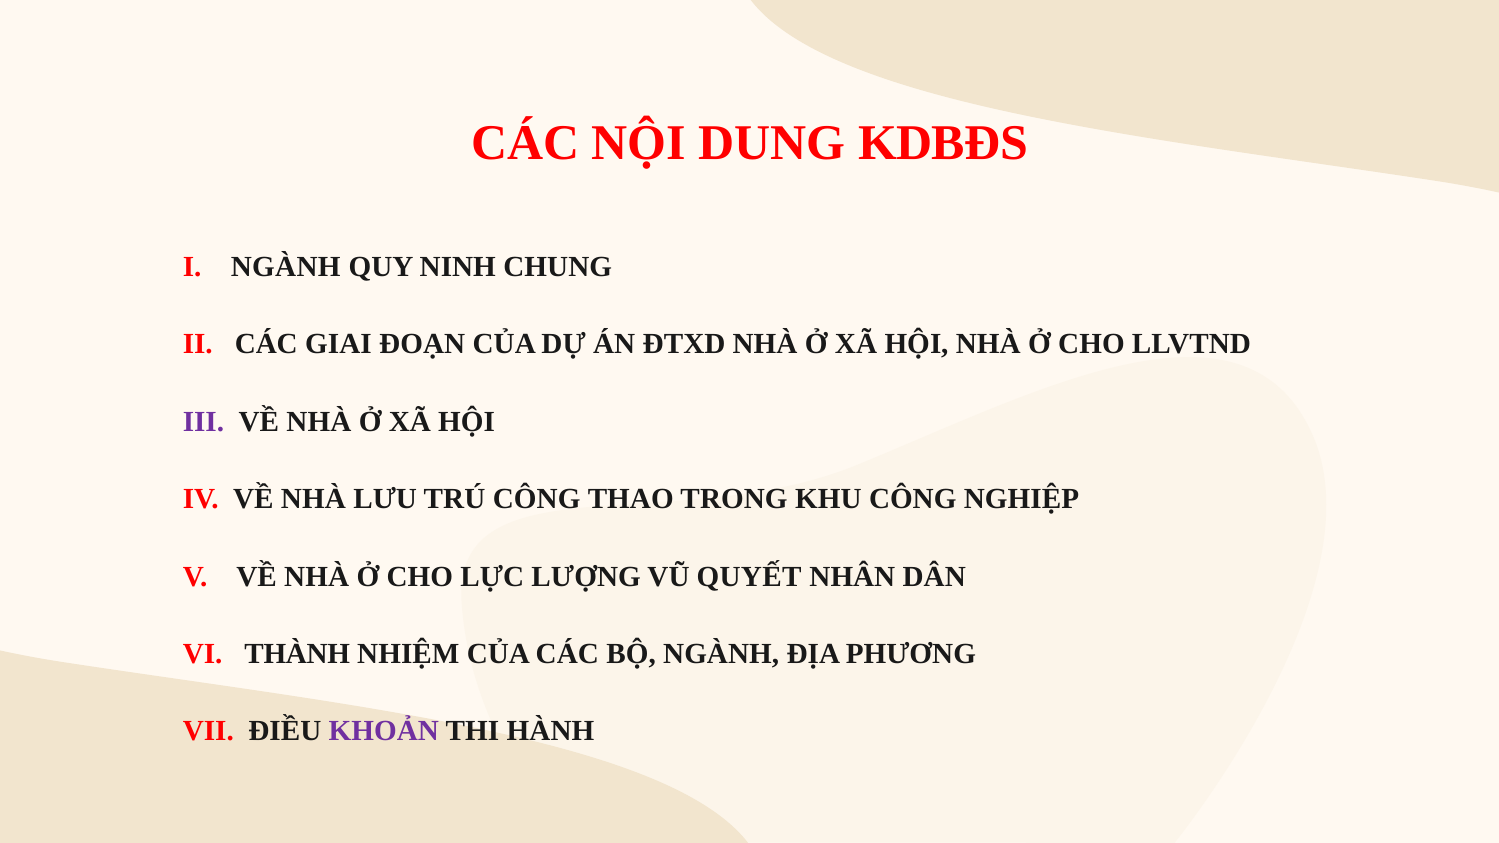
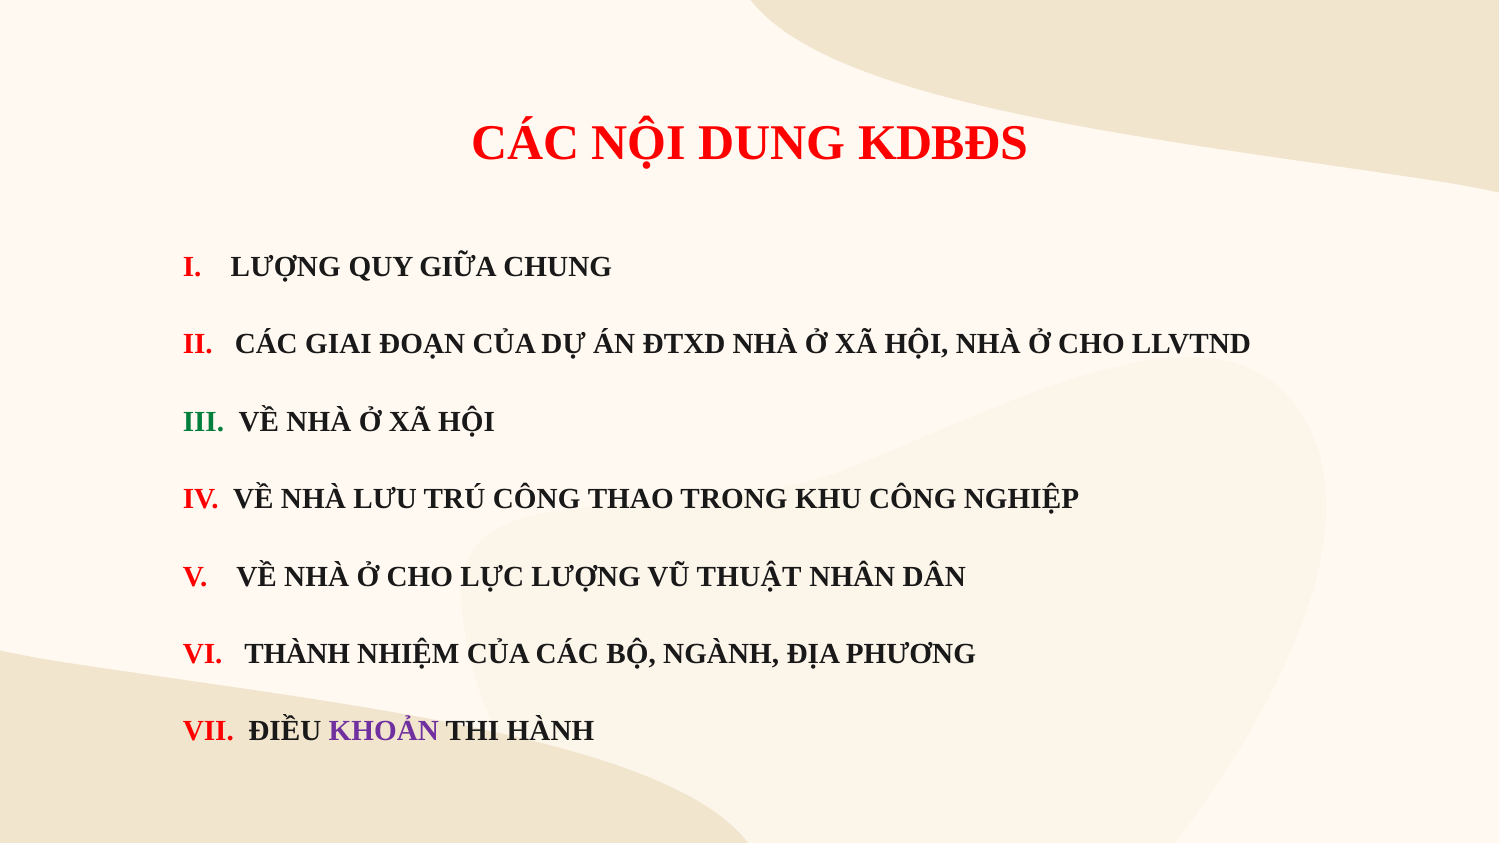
I NGÀNH: NGÀNH -> LƯỢNG (286, 267)
NINH: NINH -> GIỮA (458, 267)
III colour: purple -> green (203, 422)
QUYẾT: QUYẾT -> THUẬT (749, 577)
